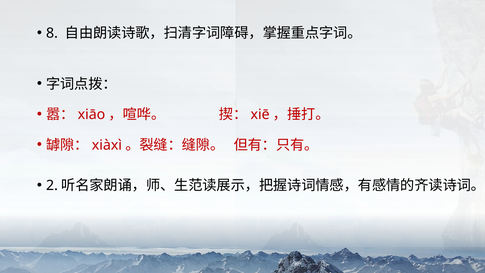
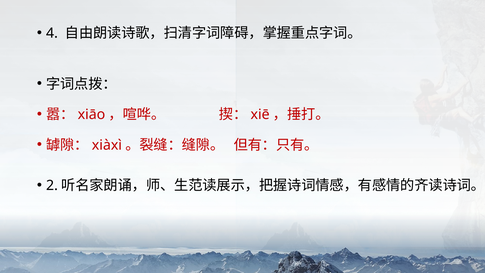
8: 8 -> 4 (52, 33)
